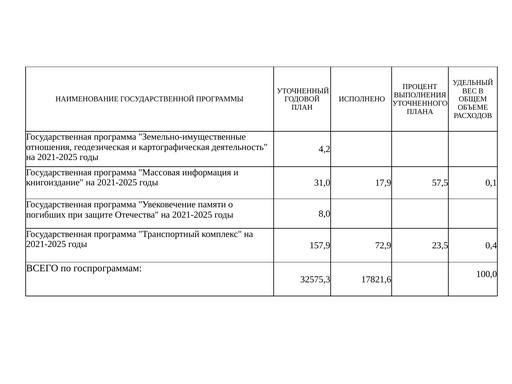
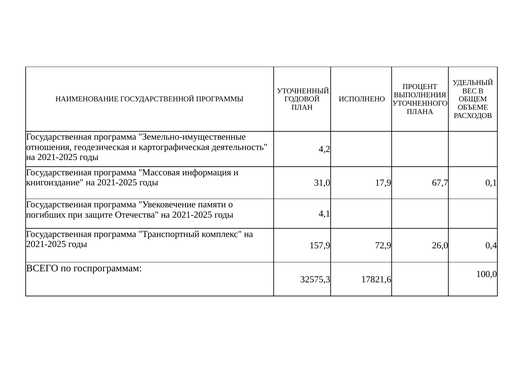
57,5: 57,5 -> 67,7 (440, 183)
8,0: 8,0 -> 4,1 (325, 214)
23,5: 23,5 -> 26,0 (440, 245)
